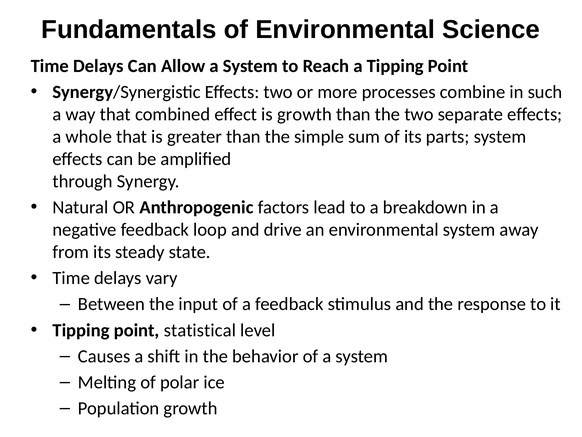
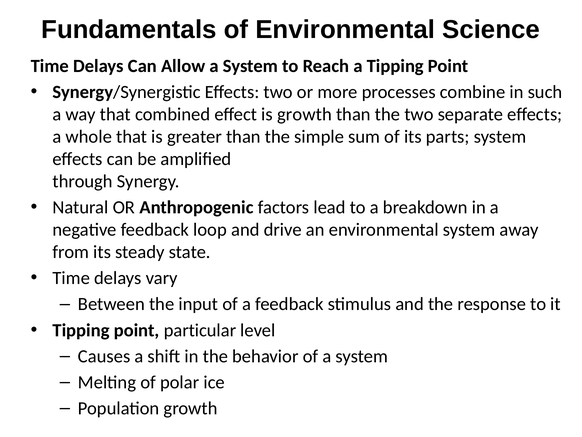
statistical: statistical -> particular (200, 330)
